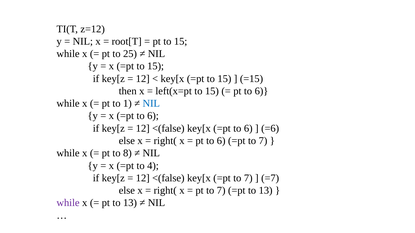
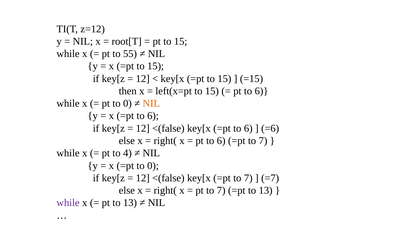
25: 25 -> 55 (130, 54)
pt to 1: 1 -> 0 (127, 104)
NIL colour: blue -> orange (151, 104)
8: 8 -> 4 (127, 153)
=pt to 4: 4 -> 0 (153, 166)
